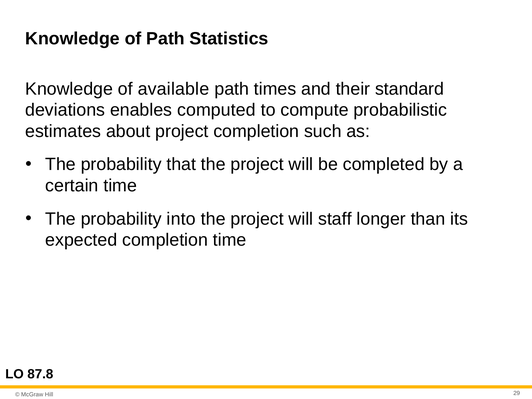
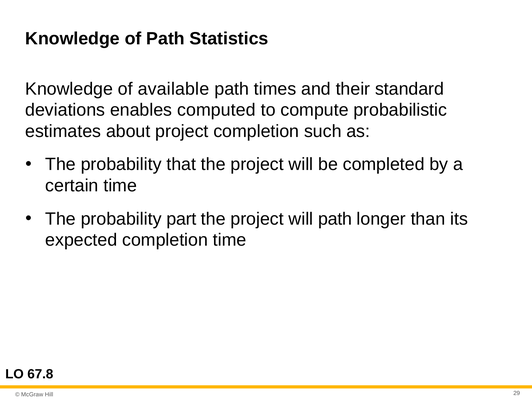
into: into -> part (181, 219)
will staff: staff -> path (335, 219)
87.8: 87.8 -> 67.8 (40, 374)
